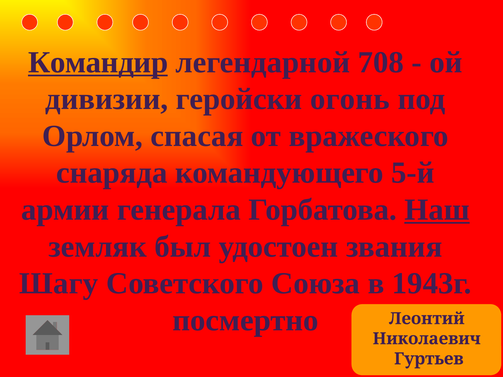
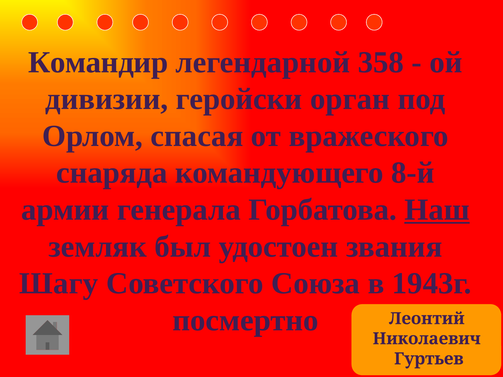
Командир underline: present -> none (98, 62)
708: 708 -> 358 (381, 62)
огонь: огонь -> орган (350, 99)
5-й: 5-й -> 8-й (413, 173)
